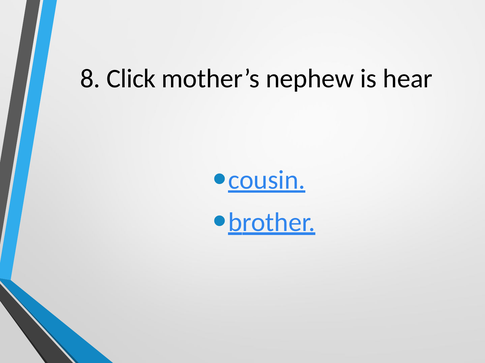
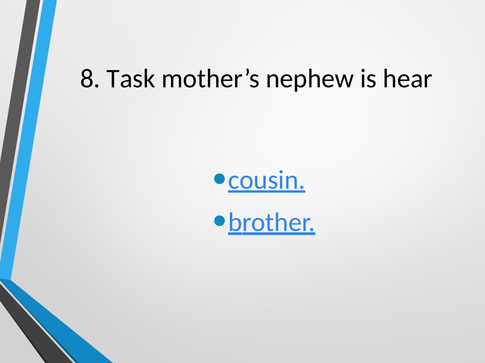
Click: Click -> Task (131, 79)
